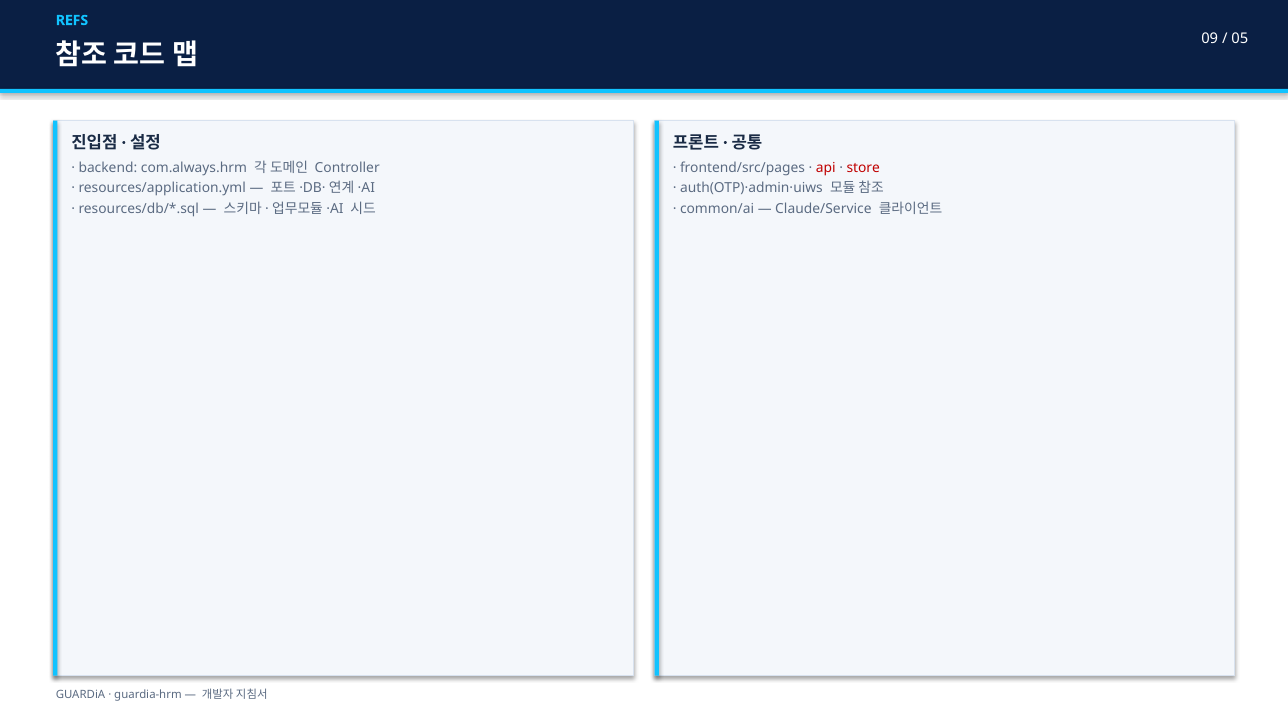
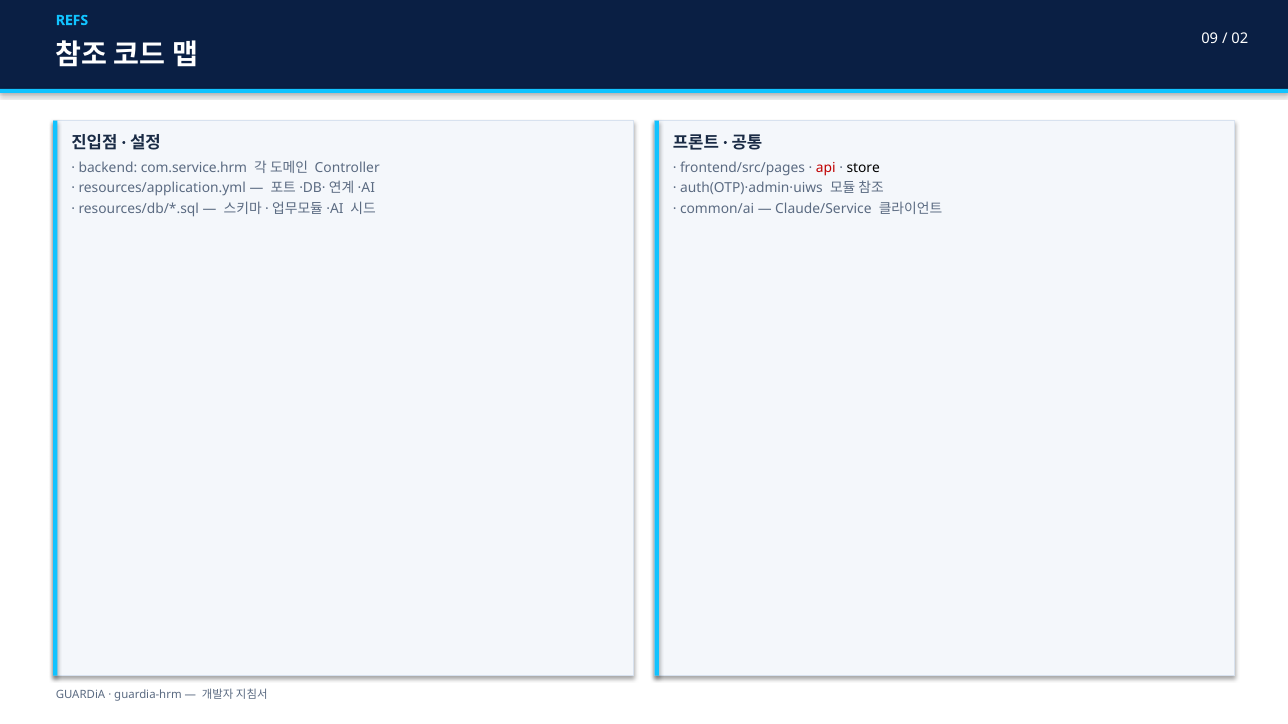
05: 05 -> 02 (1240, 38)
com.always.hrm: com.always.hrm -> com.service.hrm (194, 168)
store colour: red -> black (863, 168)
